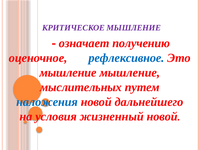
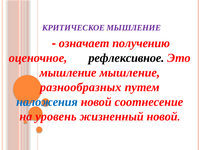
рефлексивное colour: blue -> black (126, 58)
мыслительных: мыслительных -> разнообразных (81, 87)
дальнейшего: дальнейшего -> соотнесение (149, 101)
условия: условия -> уровень (56, 116)
